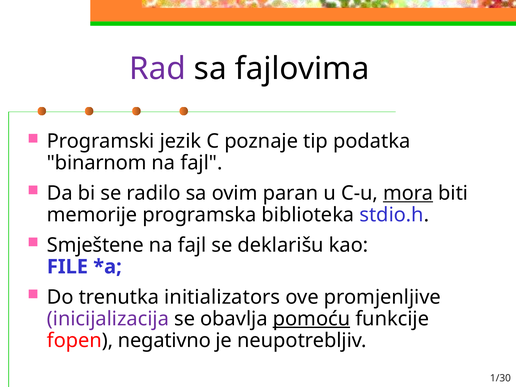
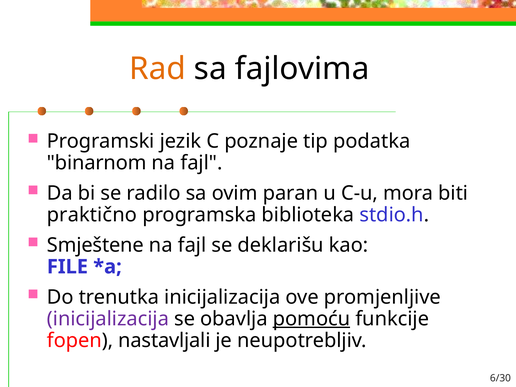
Rad colour: purple -> orange (157, 69)
mora underline: present -> none (408, 193)
memorije: memorije -> praktično (92, 215)
trenutka initializators: initializators -> inicijalizacija (222, 297)
negativno: negativno -> nastavljali (164, 340)
1/30: 1/30 -> 6/30 (500, 378)
